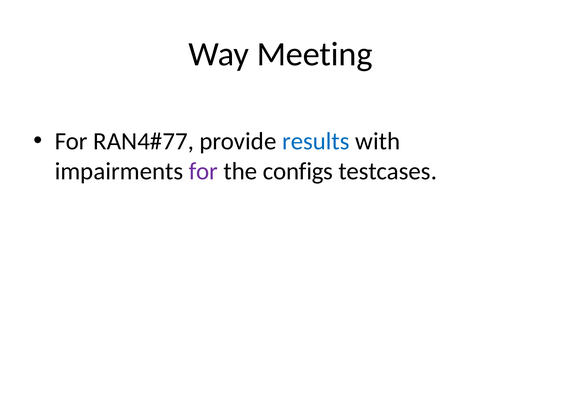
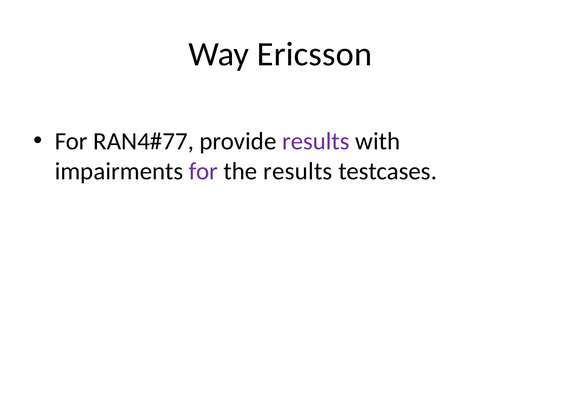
Meeting: Meeting -> Ericsson (314, 54)
results colour: blue -> purple (316, 142)
the configs: configs -> results (298, 171)
